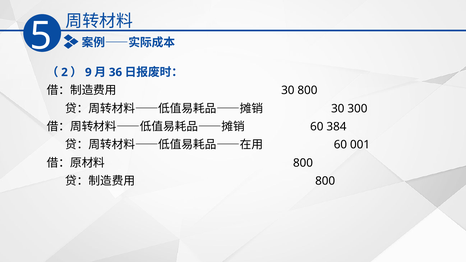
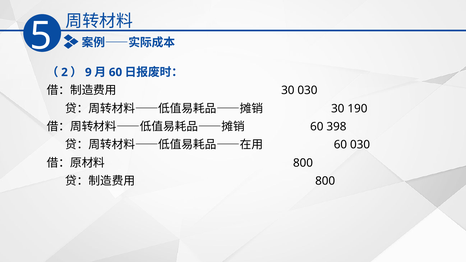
36: 36 -> 60 (115, 72)
800: 800 -> 030 (307, 90)
300: 300 -> 190 (357, 109)
384: 384 -> 398 (336, 127)
001: 001 -> 030 (360, 145)
